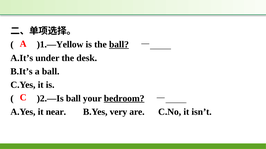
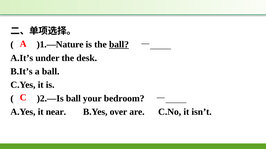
)1.—Yellow: )1.—Yellow -> )1.—Nature (60, 45)
bedroom underline: present -> none (124, 99)
very: very -> over (118, 112)
